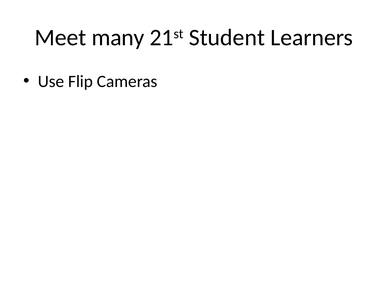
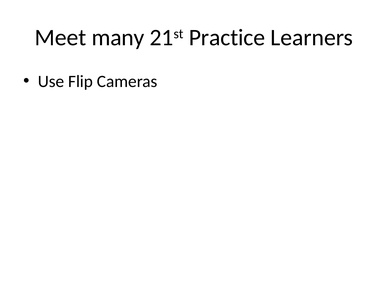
Student: Student -> Practice (227, 38)
